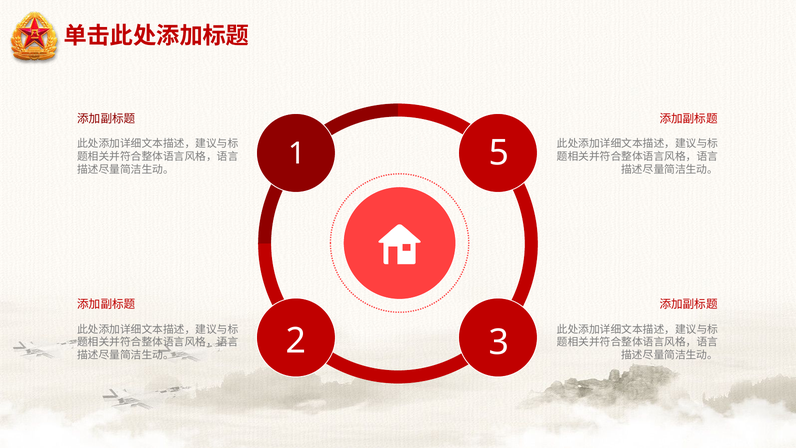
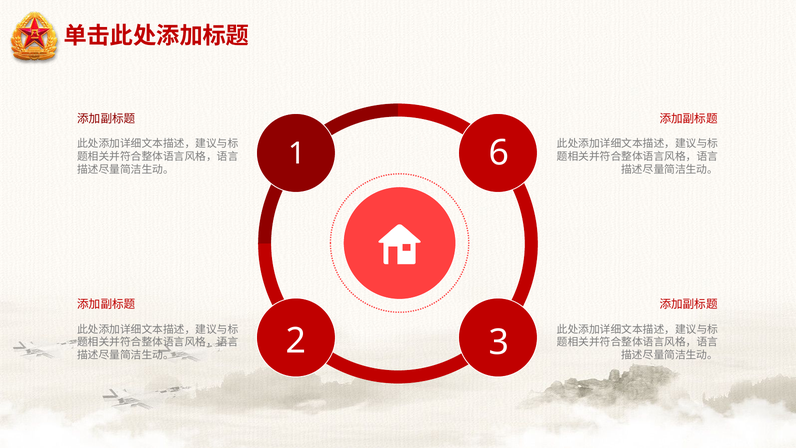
5: 5 -> 6 (499, 153)
